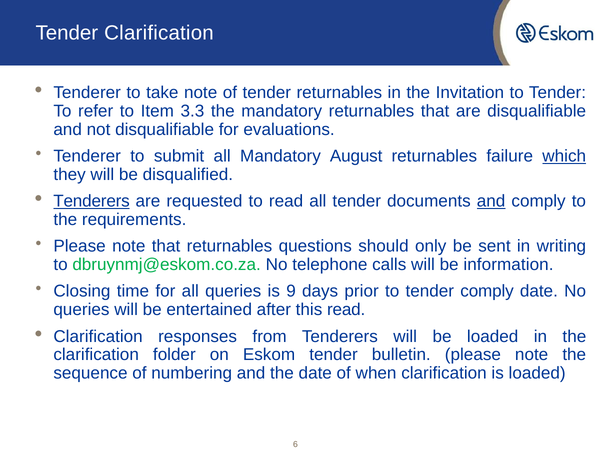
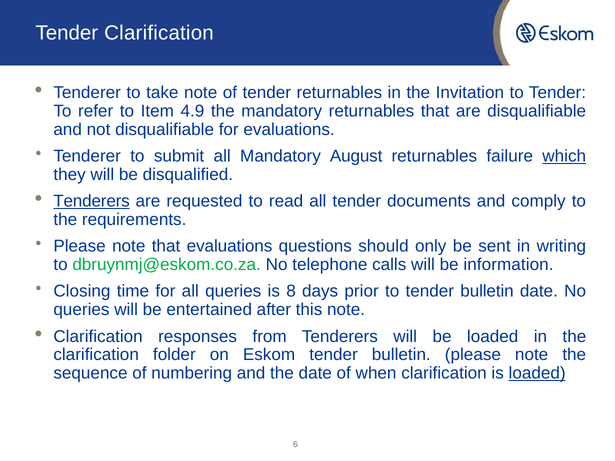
3.3: 3.3 -> 4.9 (192, 111)
and underline: present -> none (491, 201)
that returnables: returnables -> evaluations (230, 246)
9: 9 -> 8 (291, 291)
to tender comply: comply -> bulletin (487, 291)
this read: read -> note (346, 310)
loaded underline: none -> present (537, 373)
